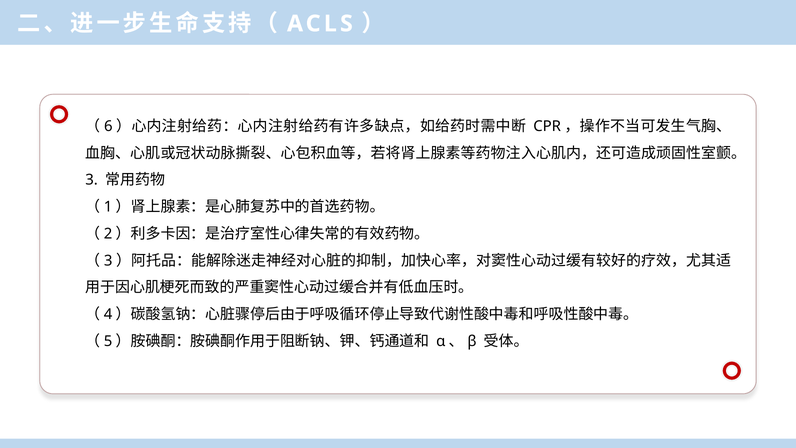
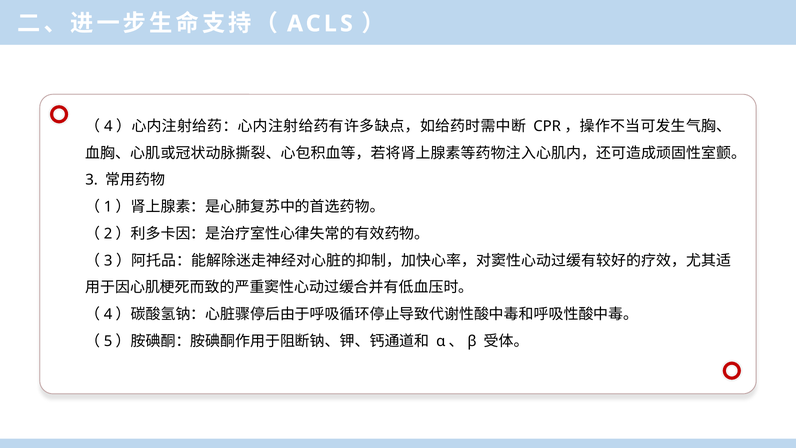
6: 6 -> 4 (108, 126)
